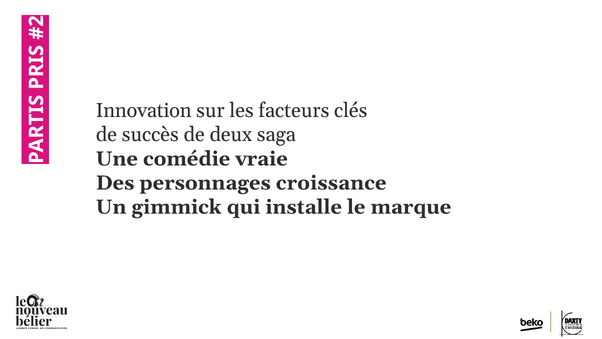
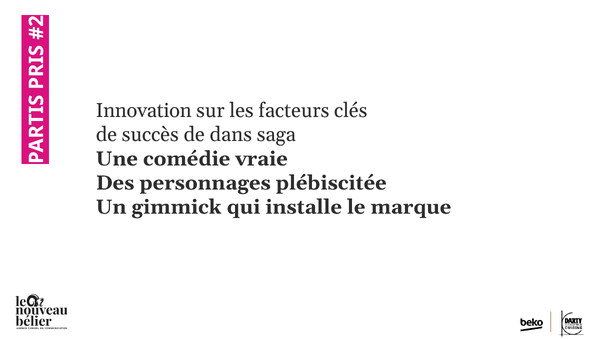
deux: deux -> dans (231, 135)
croissance: croissance -> plébiscitée (331, 183)
